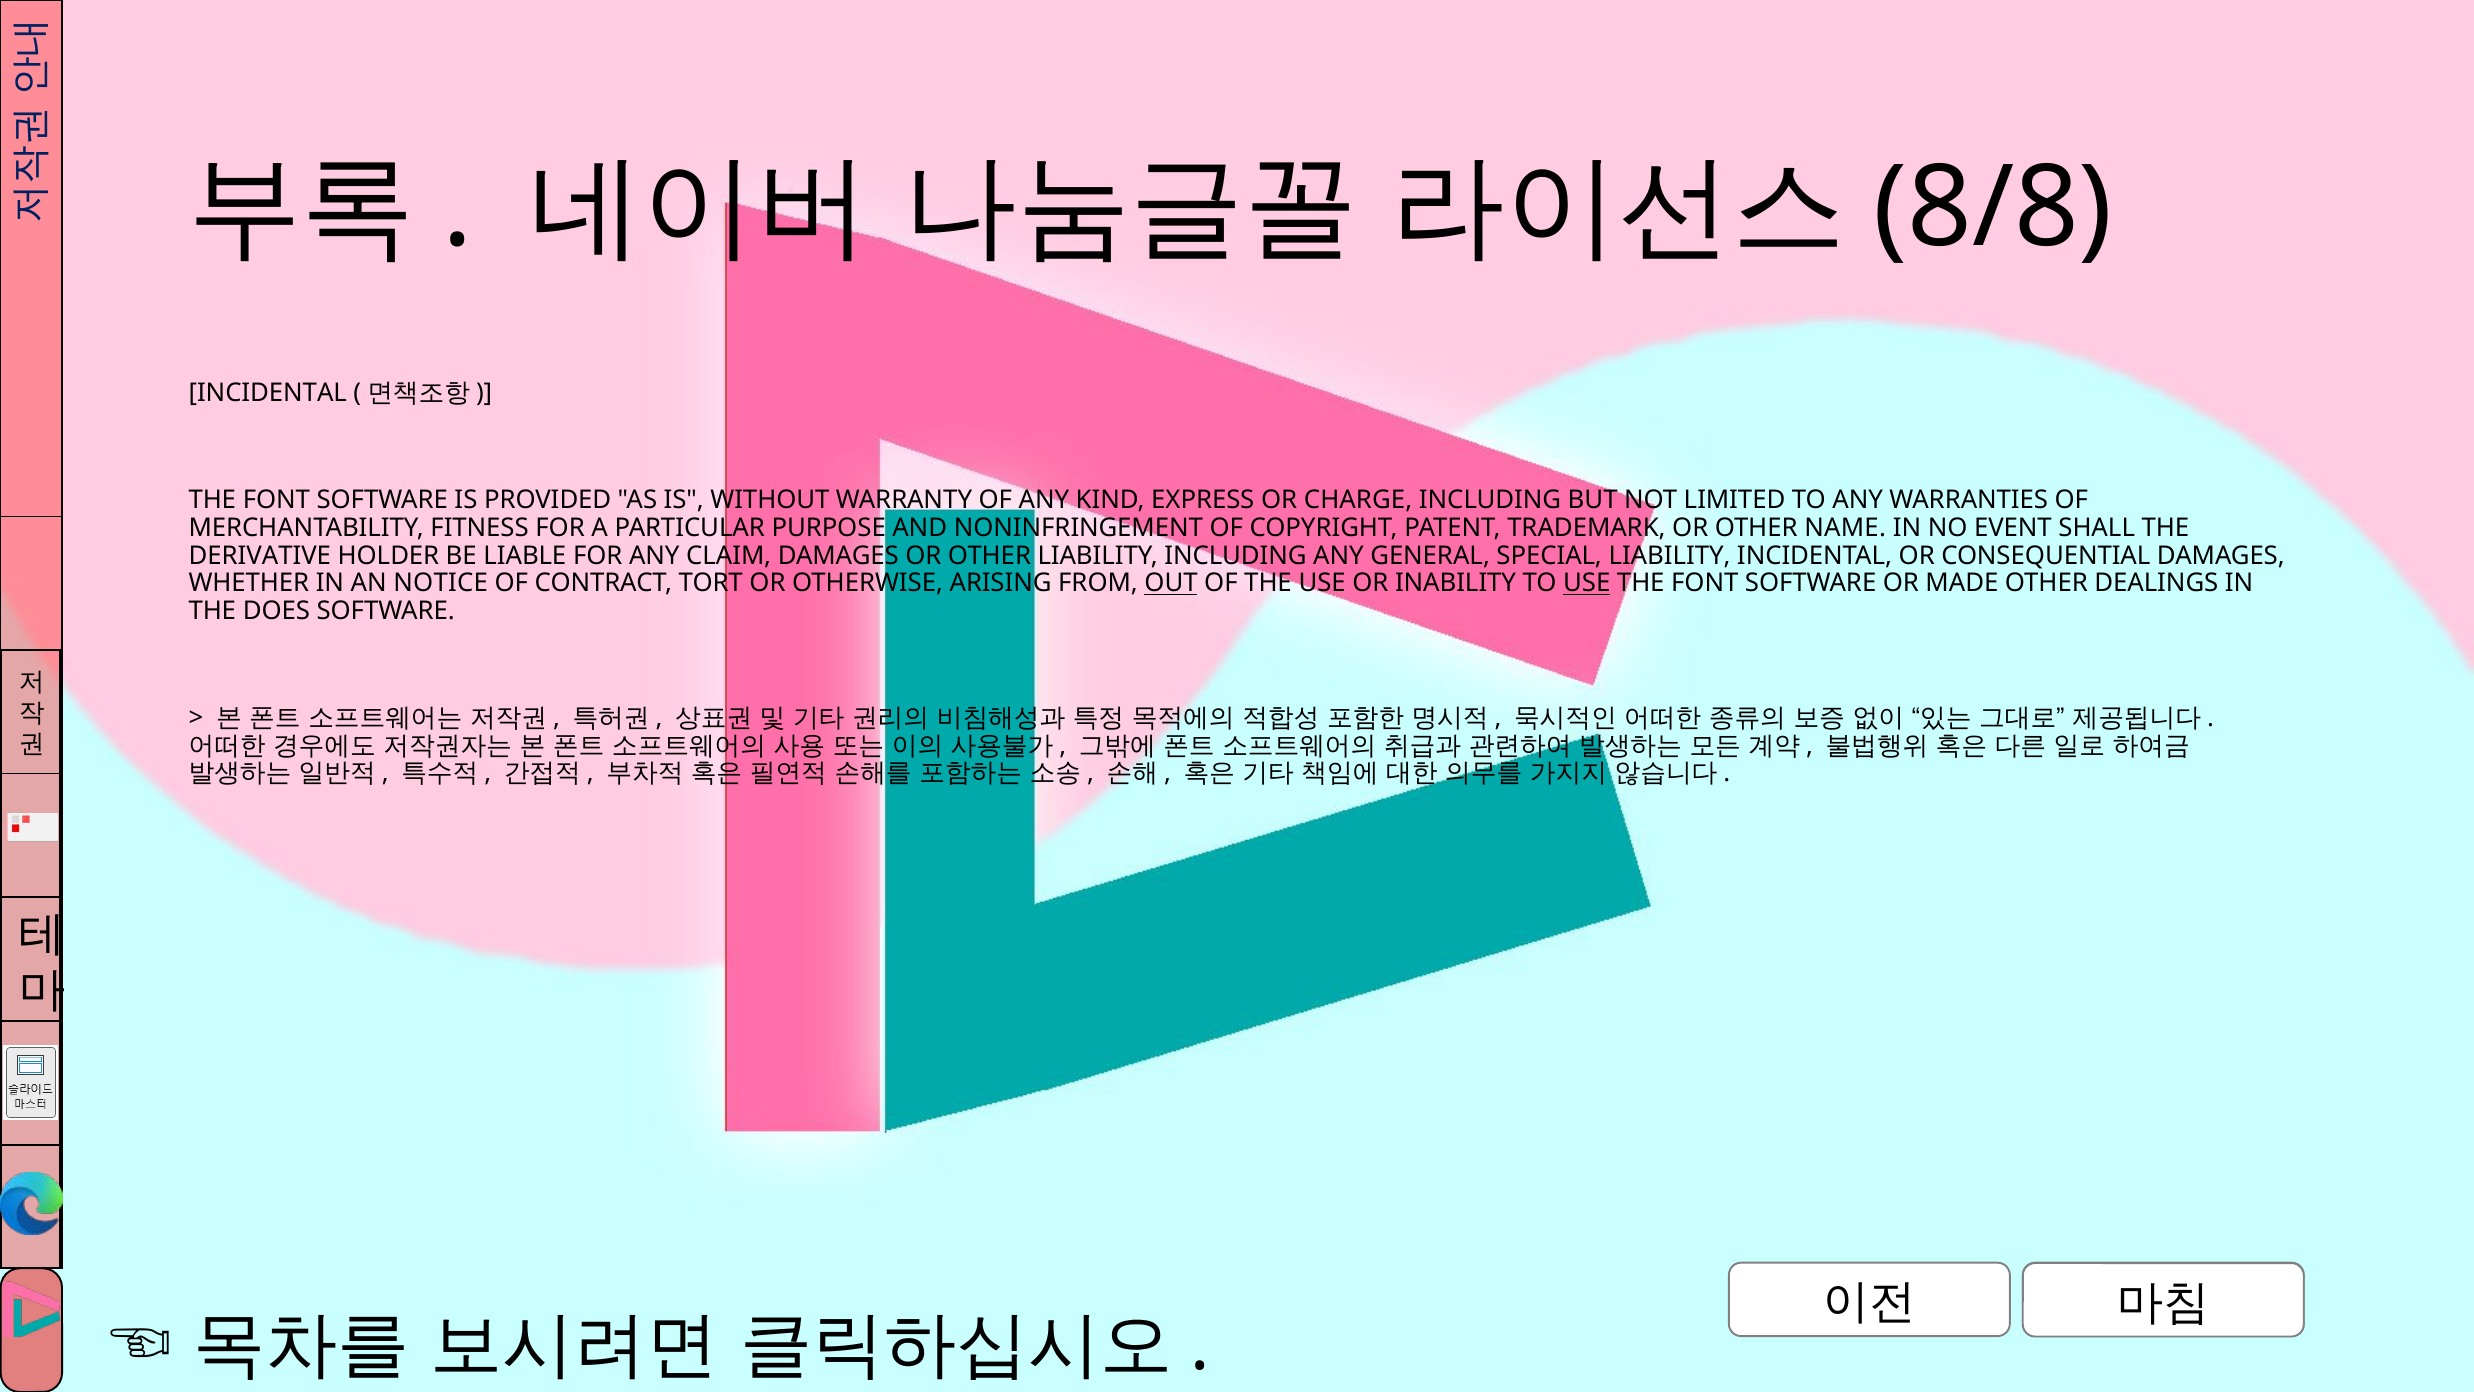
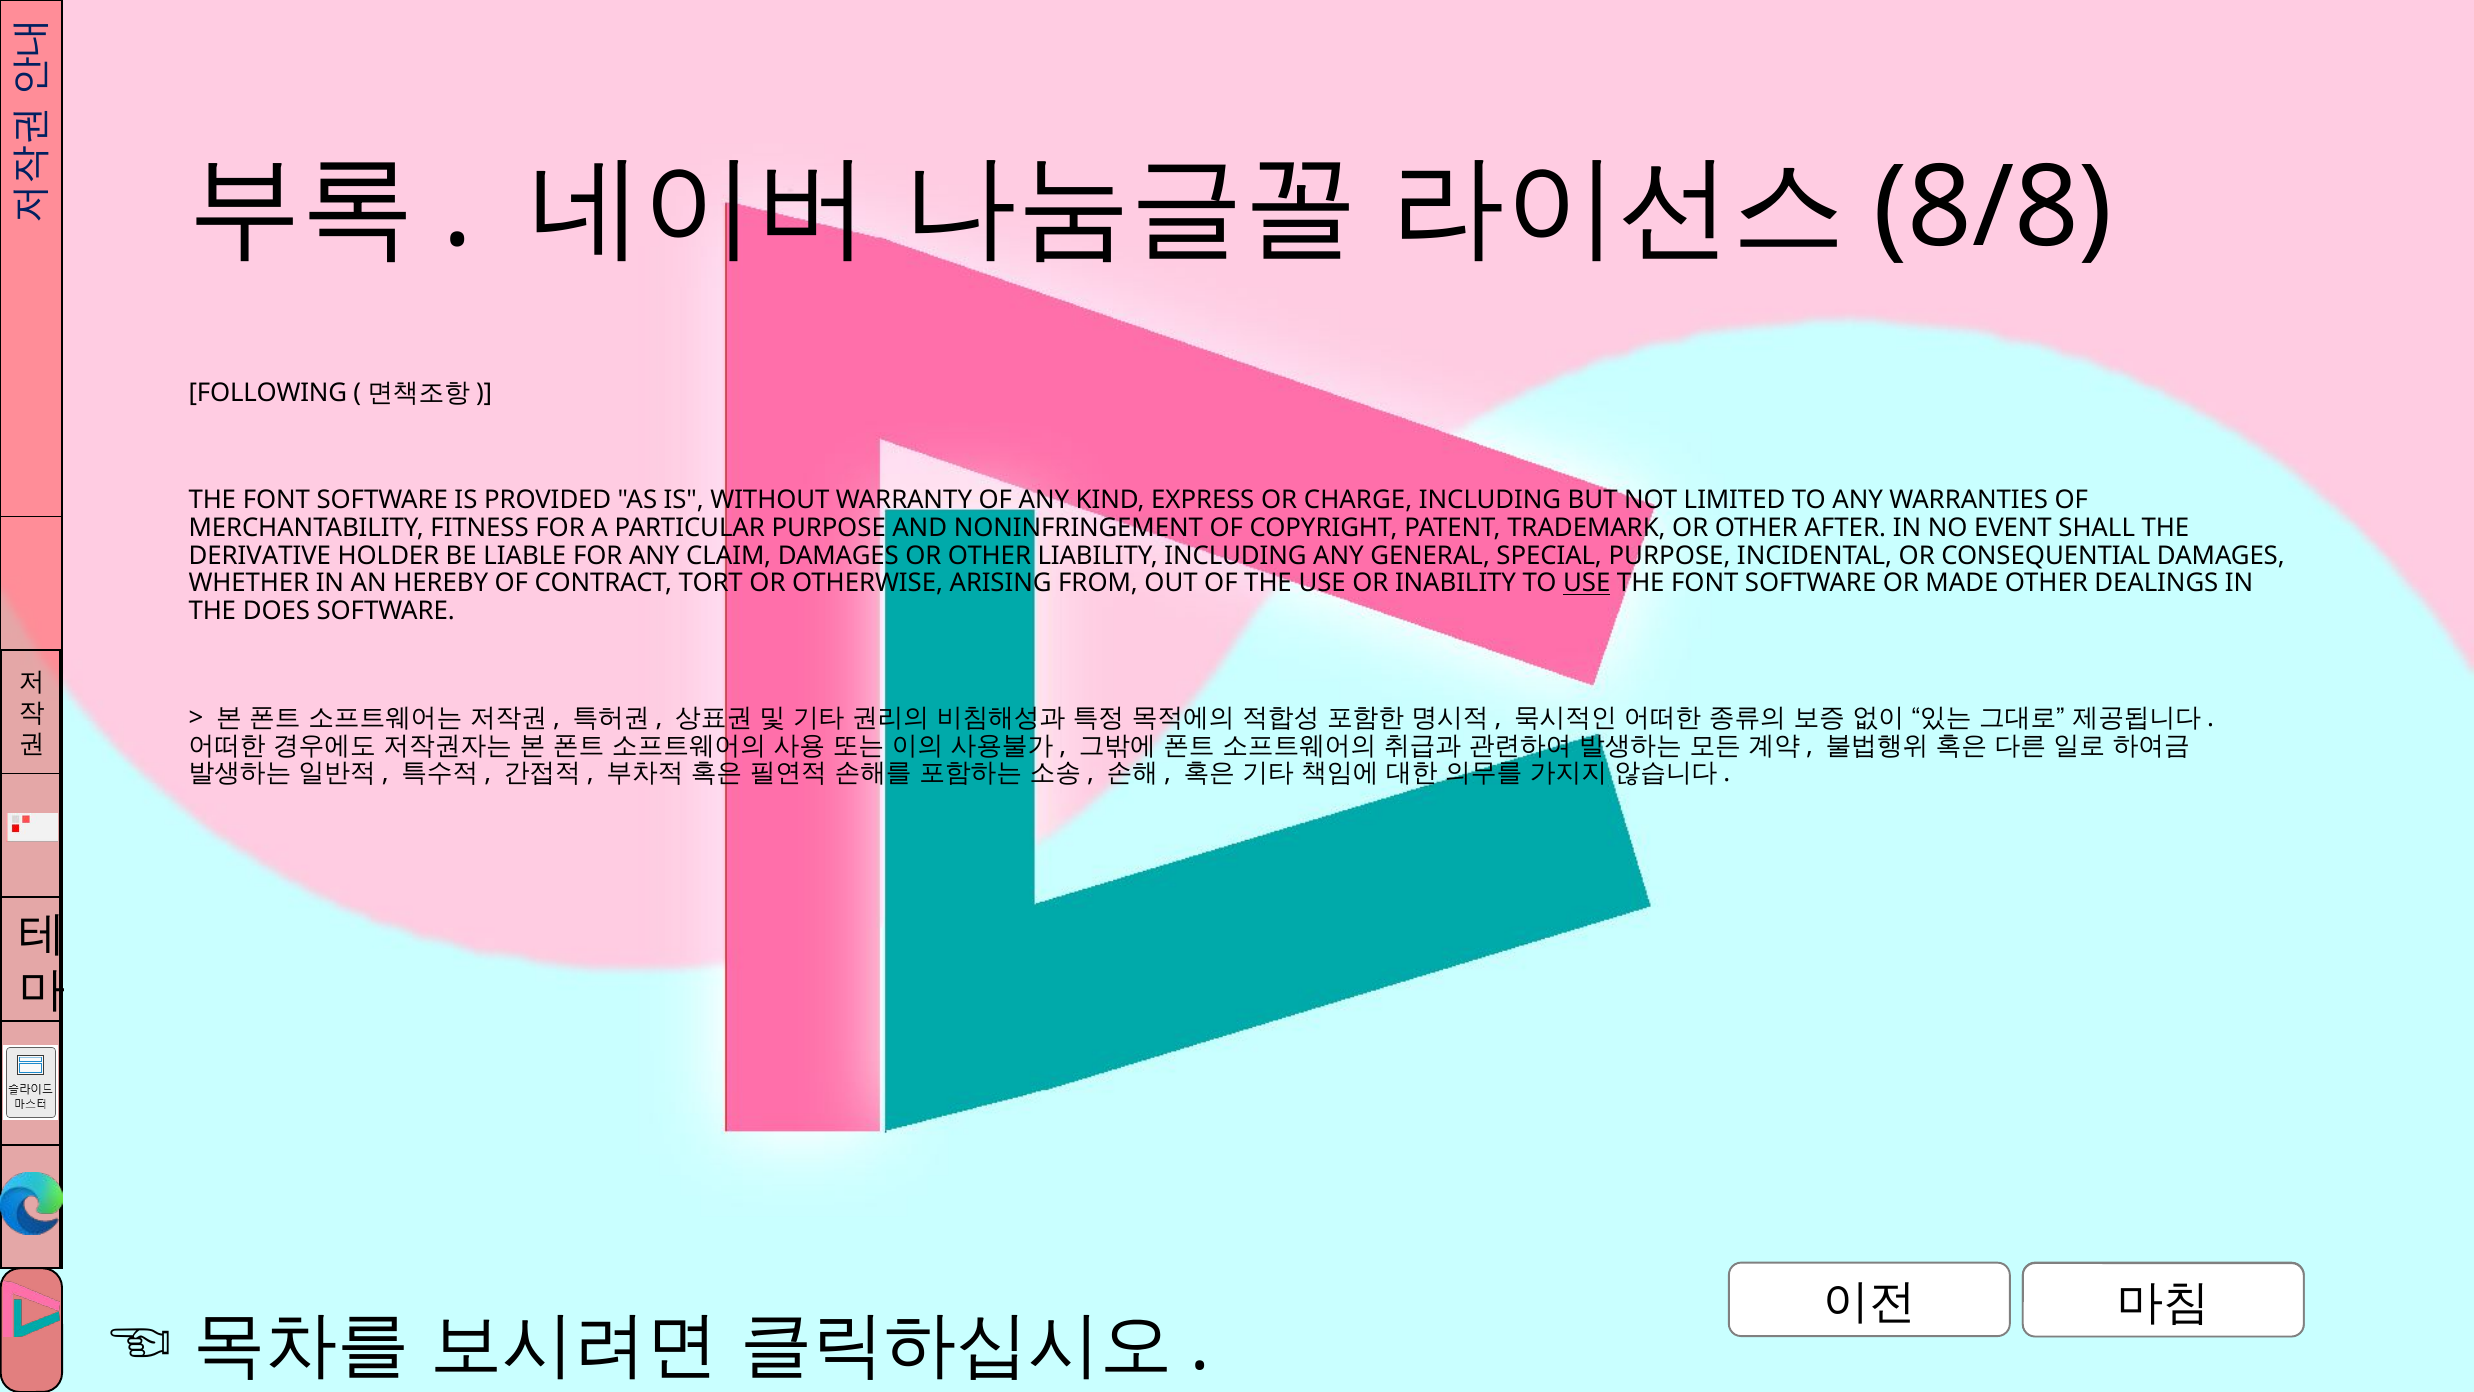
INCIDENTAL: INCIDENTAL -> FOLLOWING (268, 393)
NAME: NAME -> AFTER (1845, 528)
SPECIAL LIABILITY: LIABILITY -> PURPOSE (1670, 556)
NOTICE: NOTICE -> HEREBY (441, 583)
OUT underline: present -> none (1171, 583)
